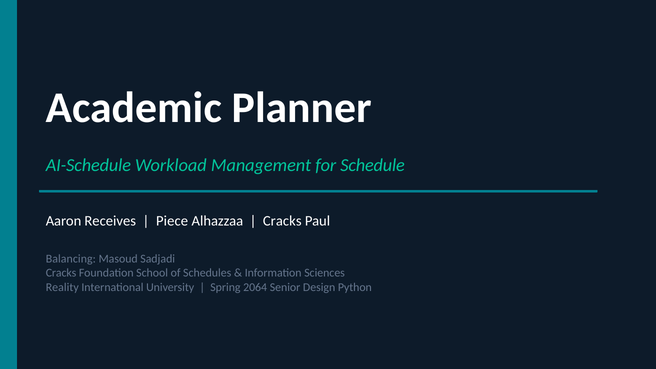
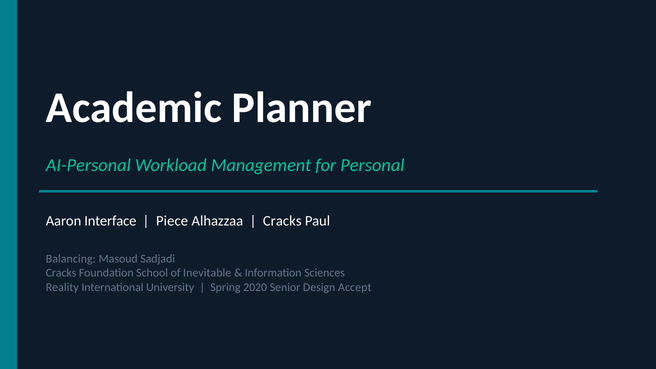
AI-Schedule: AI-Schedule -> AI-Personal (88, 165)
Schedule: Schedule -> Personal (372, 165)
Receives: Receives -> Interface (110, 221)
Schedules: Schedules -> Inevitable (207, 273)
2064: 2064 -> 2020 (255, 287)
Python: Python -> Accept (355, 287)
